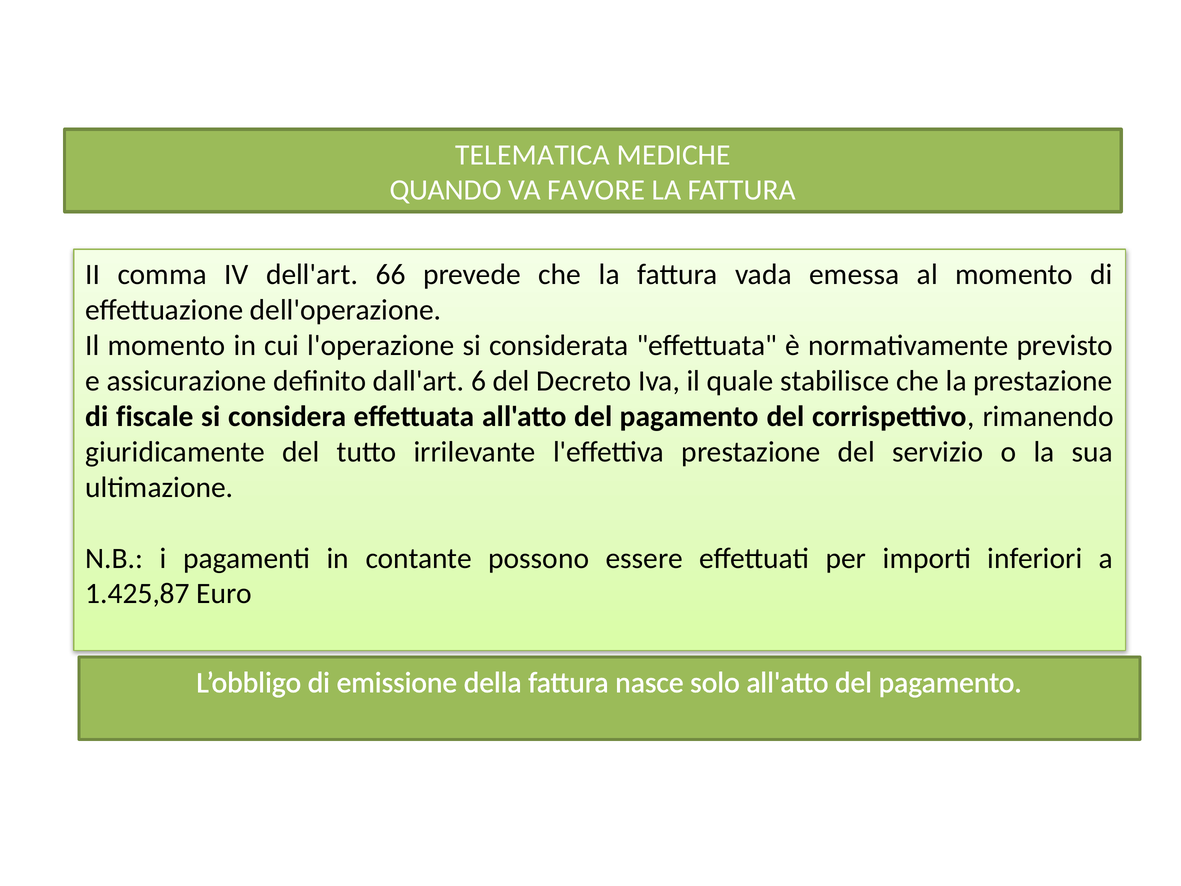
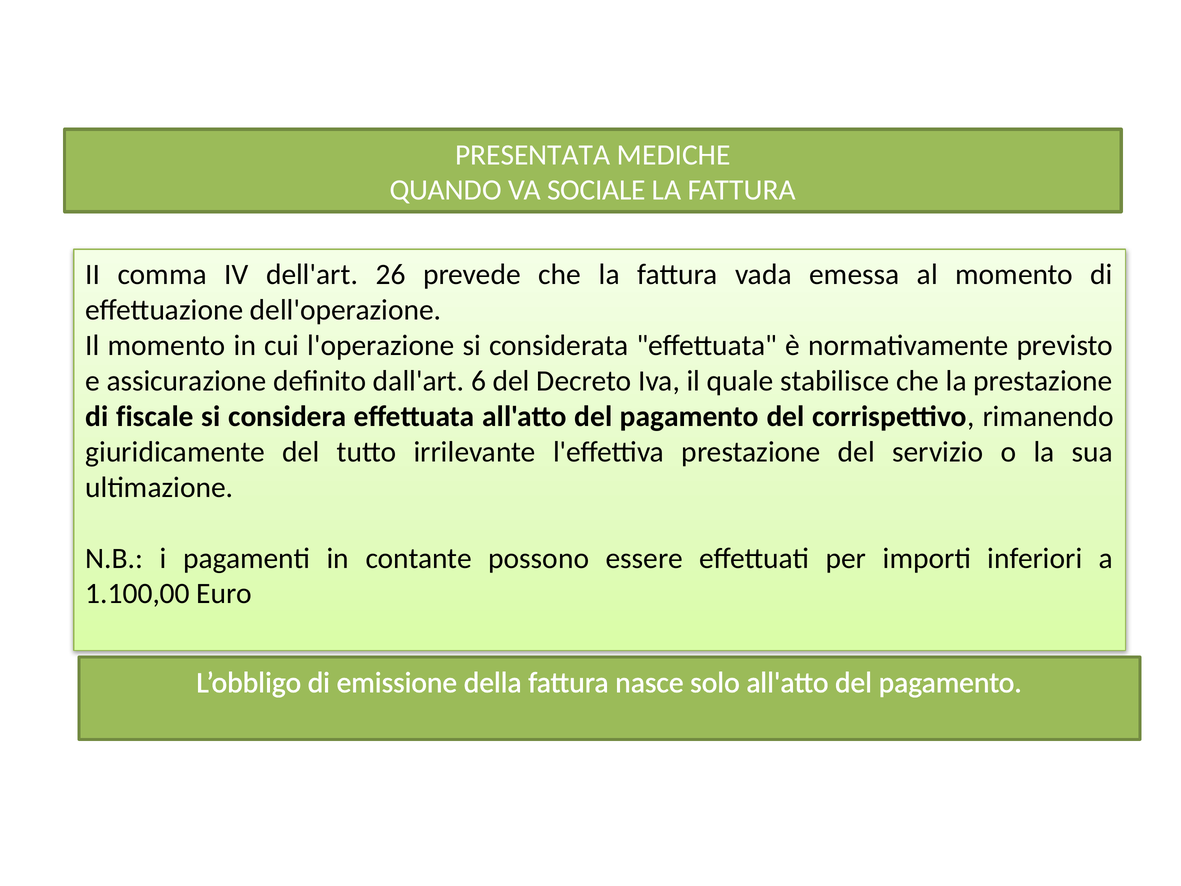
TELEMATICA: TELEMATICA -> PRESENTATA (533, 155)
FAVORE: FAVORE -> SOCIALE (596, 190)
66: 66 -> 26 (391, 275)
1.425,87: 1.425,87 -> 1.100,00 (138, 594)
